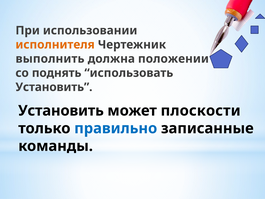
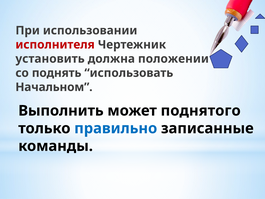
исполнителя colour: orange -> red (55, 45)
выполнить: выполнить -> установить (50, 59)
Установить: Установить -> Начальном (54, 87)
Установить: Установить -> Выполнить (61, 111)
плоскости: плоскости -> поднятого (201, 111)
